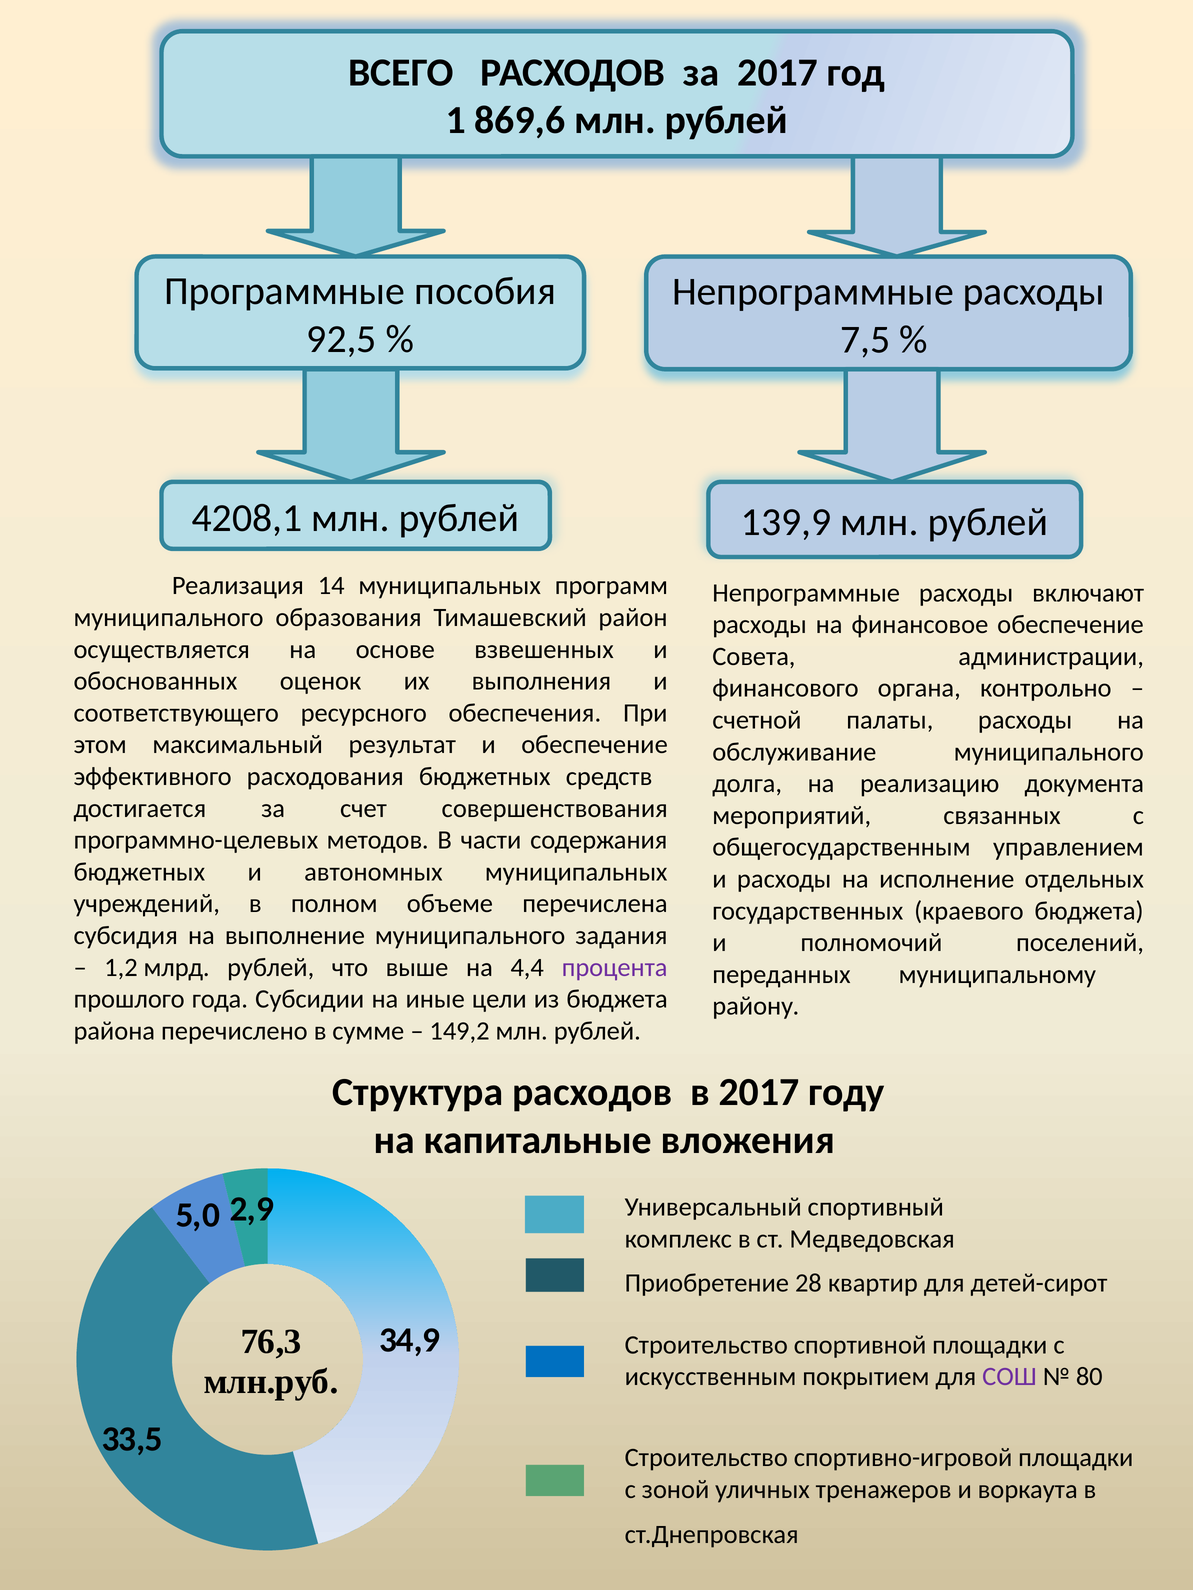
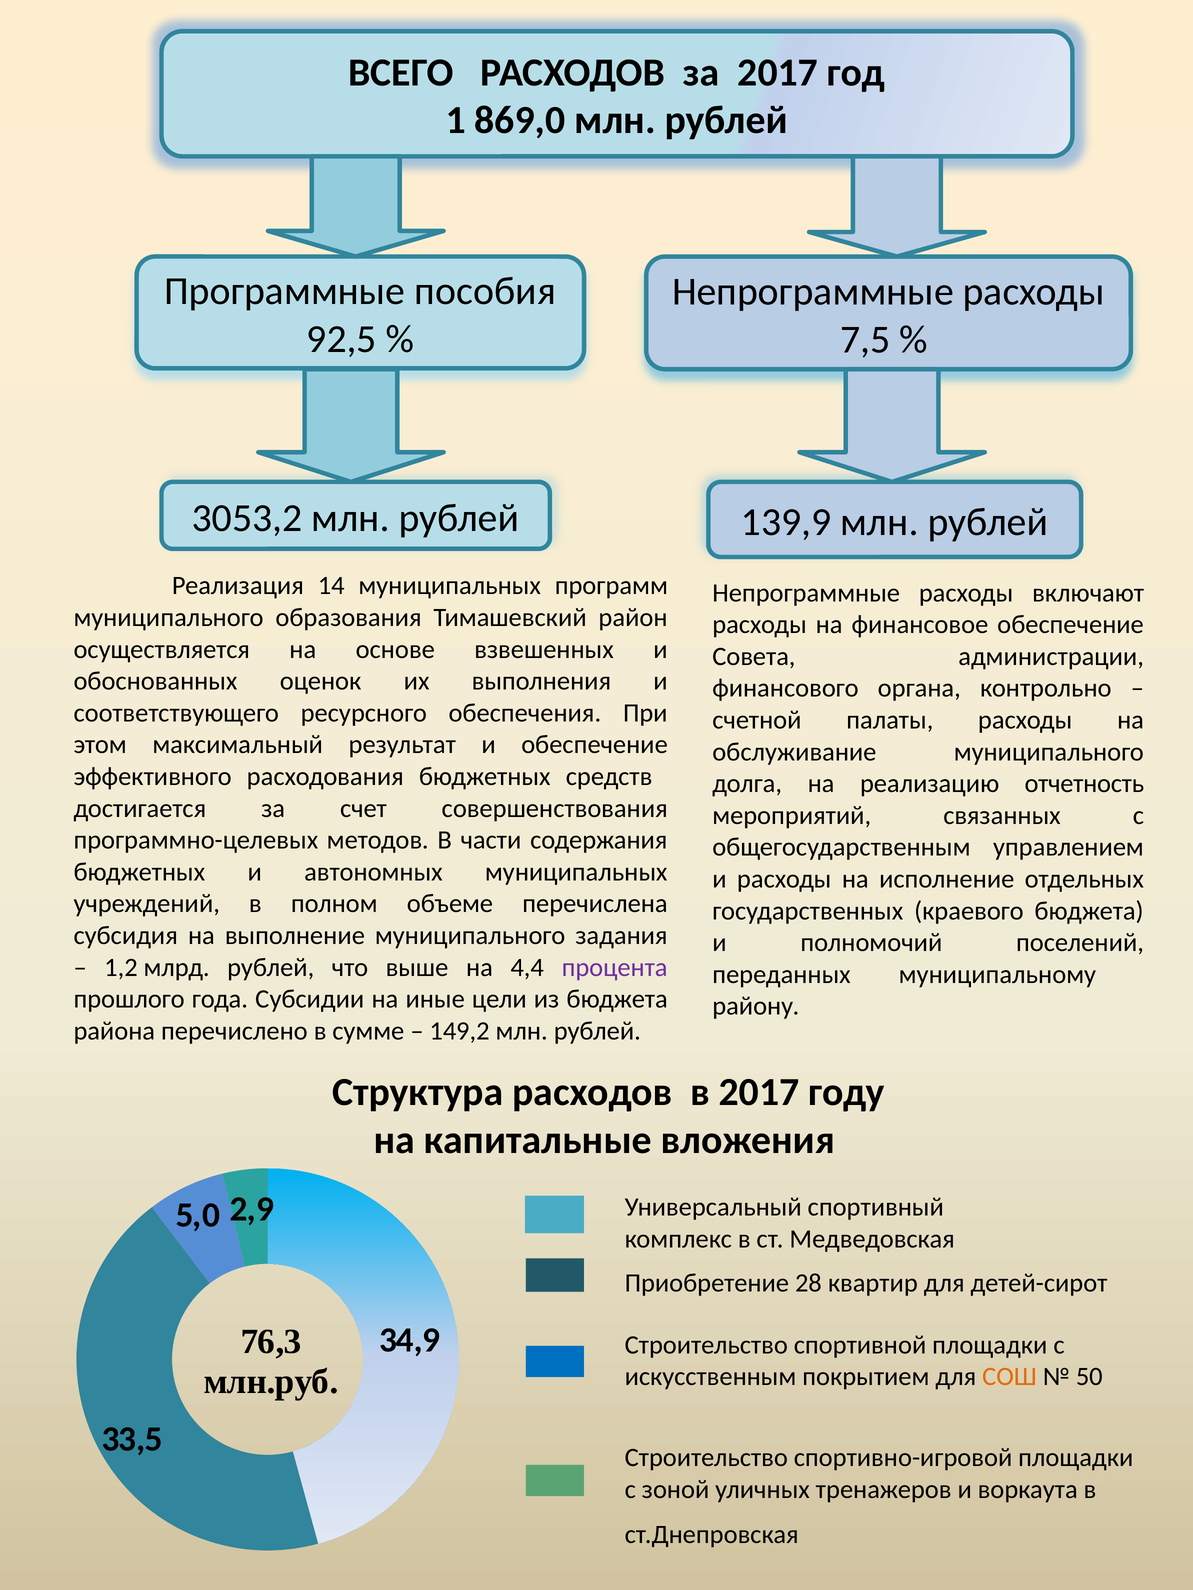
869,6: 869,6 -> 869,0 (520, 120)
4208,1: 4208,1 -> 3053,2 (247, 518)
документа: документа -> отчетность (1084, 784)
СОШ colour: purple -> orange (1009, 1377)
80: 80 -> 50 (1089, 1377)
